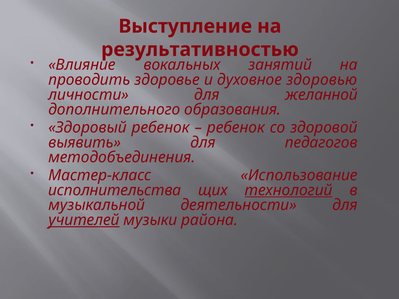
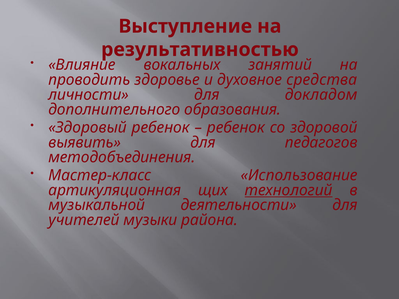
здоровью: здоровью -> средства (322, 80)
желанной: желанной -> докладом (321, 95)
исполнительства: исполнительства -> артикуляционная (115, 190)
учителей underline: present -> none (84, 220)
